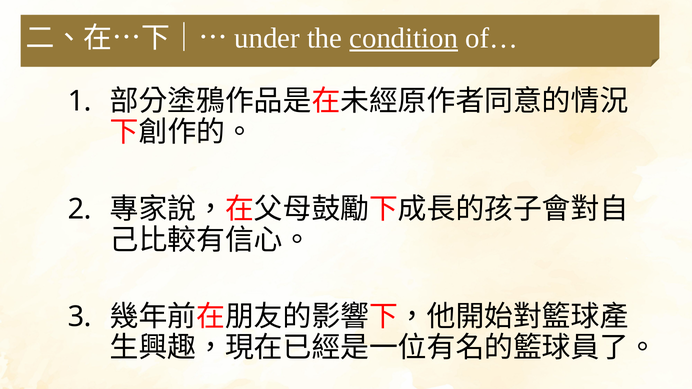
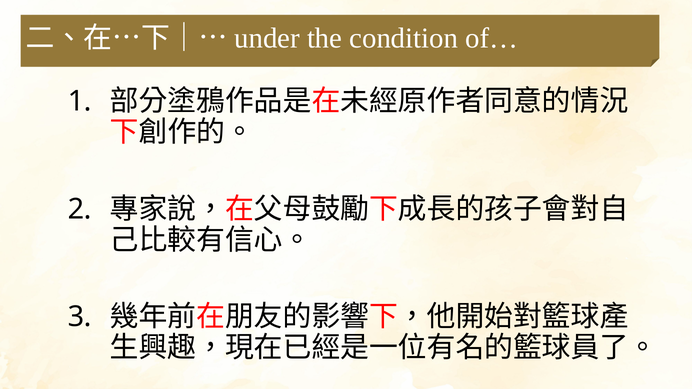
condition underline: present -> none (404, 38)
